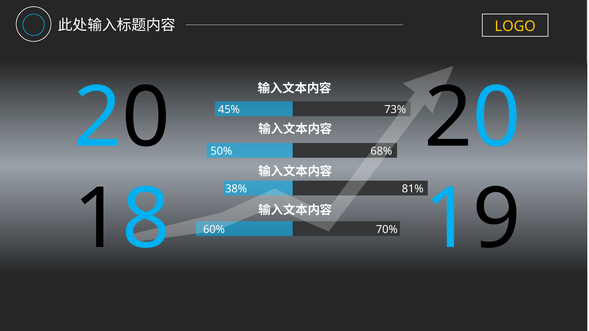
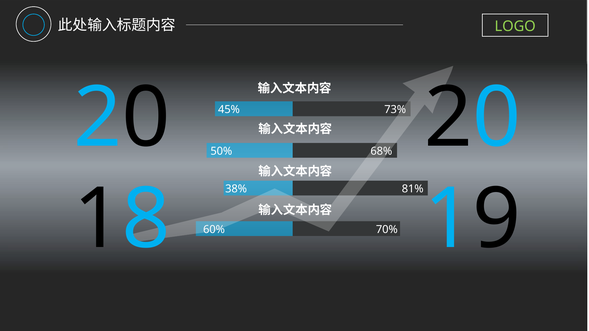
LOGO colour: yellow -> light green (515, 26)
